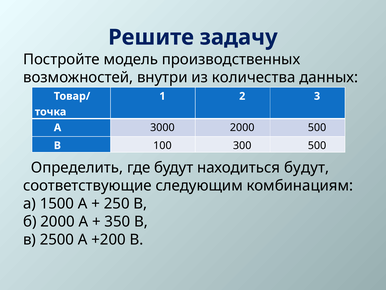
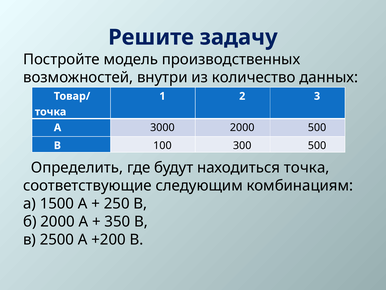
количества: количества -> количество (254, 77)
находиться будут: будут -> точка (307, 167)
